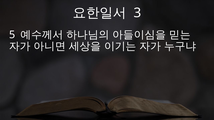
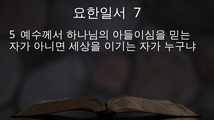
3: 3 -> 7 (137, 13)
